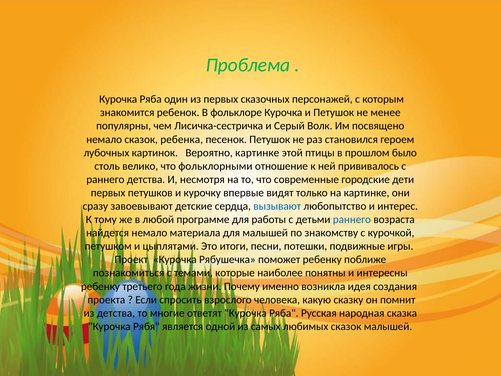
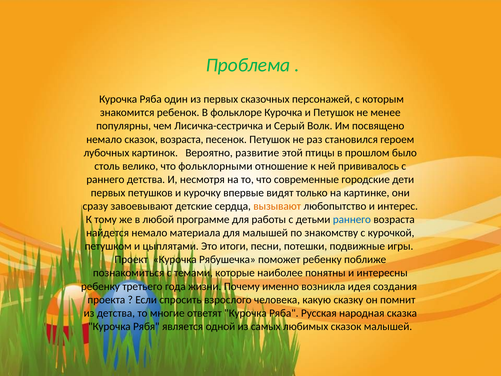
сказок ребенка: ребенка -> возраста (182, 139)
Вероятно картинке: картинке -> развитие (257, 153)
вызывают colour: blue -> orange (277, 206)
